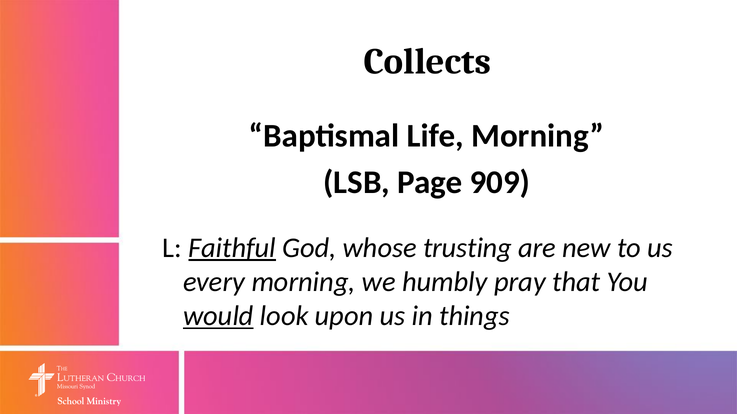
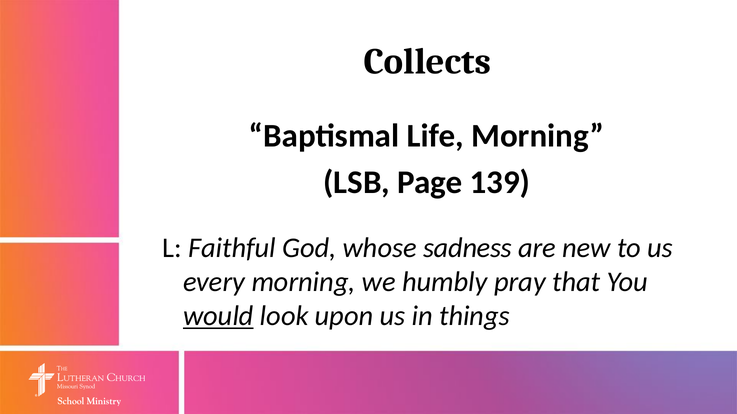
909: 909 -> 139 (500, 182)
Faithful underline: present -> none (232, 248)
trusting: trusting -> sadness (468, 248)
